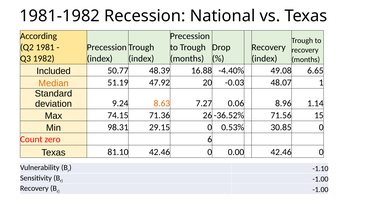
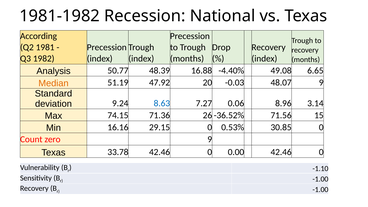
Included: Included -> Analysis (54, 71)
48.07 1: 1 -> 9 (321, 83)
8.63 colour: orange -> blue (162, 103)
1.14: 1.14 -> 3.14 (315, 103)
98.31: 98.31 -> 16.16 (118, 127)
zero 6: 6 -> 9 (210, 139)
81.10: 81.10 -> 33.78 (118, 152)
